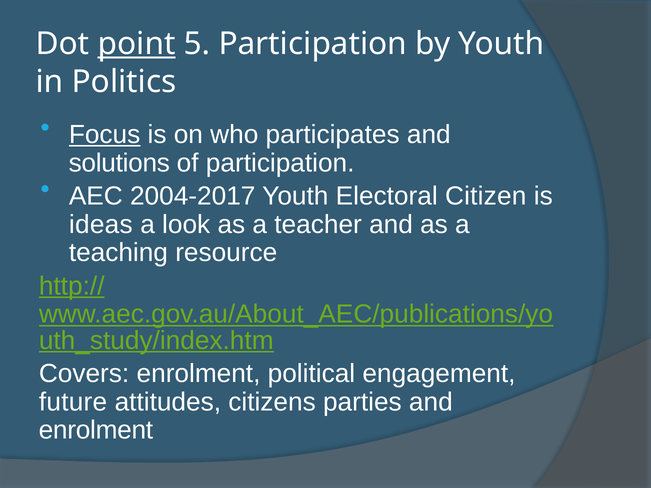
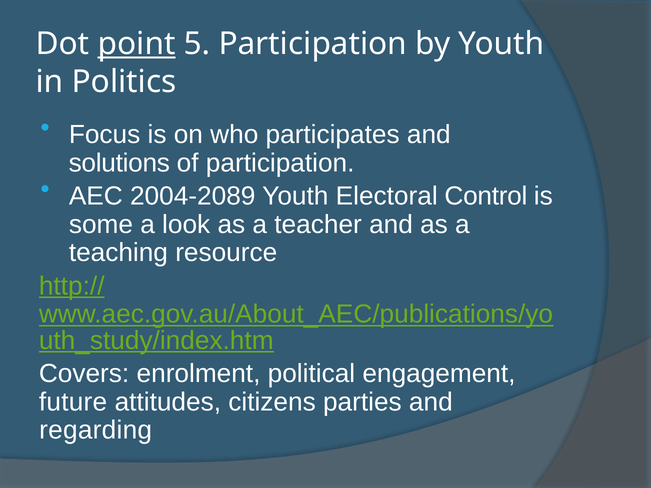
Focus underline: present -> none (105, 135)
2004-2017: 2004-2017 -> 2004-2089 (193, 196)
Citizen: Citizen -> Control (486, 196)
ideas: ideas -> some (101, 225)
enrolment: enrolment -> regarding (96, 430)
